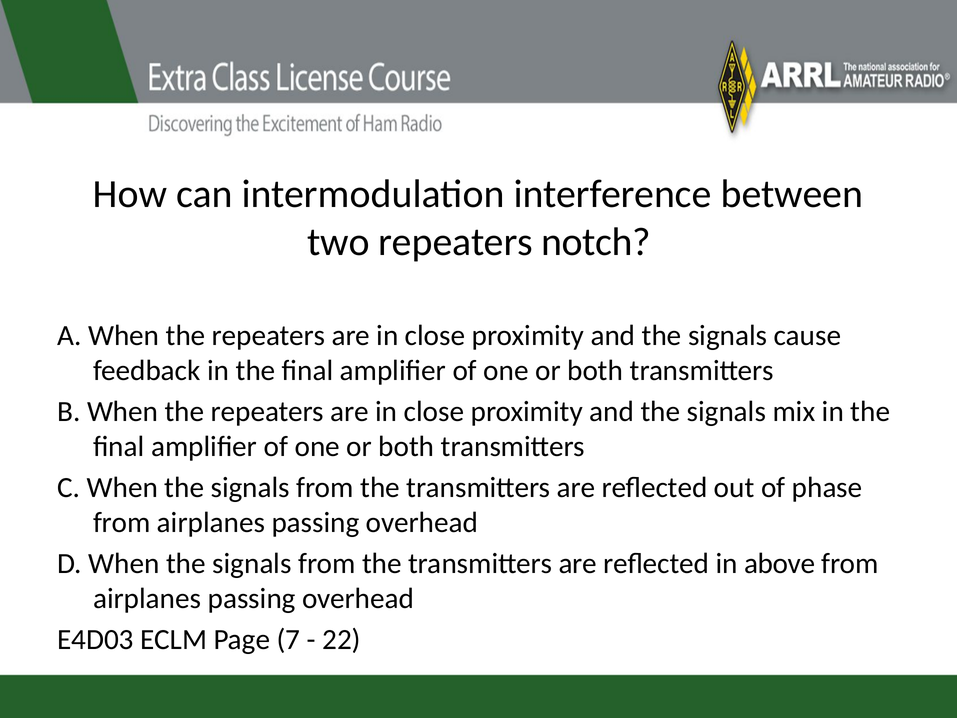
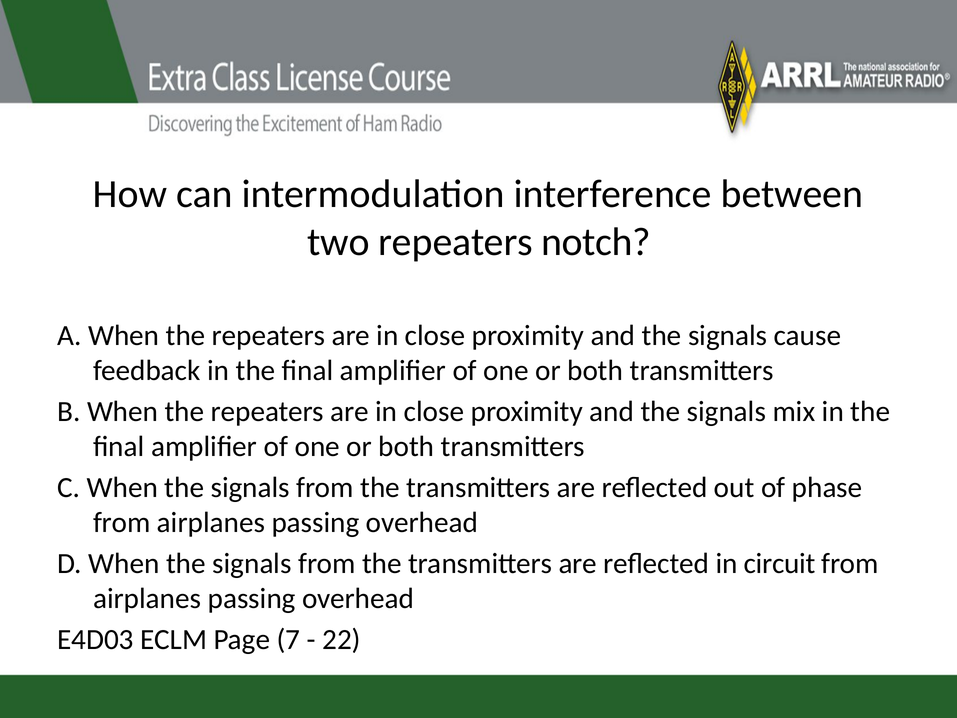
above: above -> circuit (780, 563)
